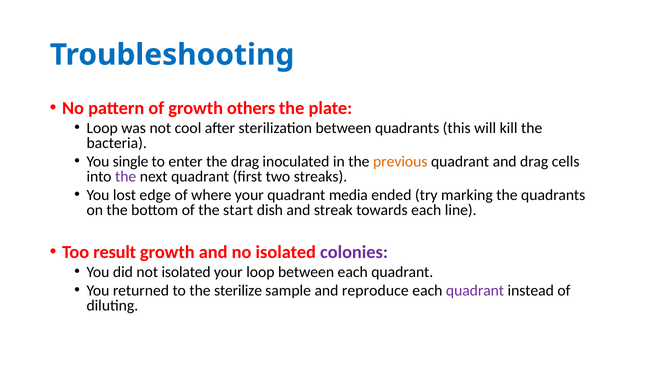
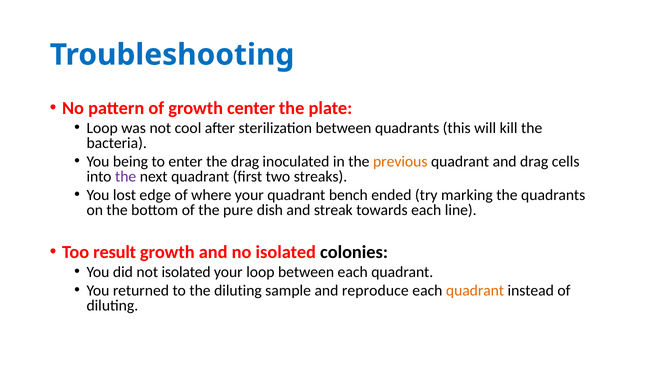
others: others -> center (251, 108)
single: single -> being (131, 162)
media: media -> bench (348, 195)
start: start -> pure (238, 210)
colonies colour: purple -> black (354, 253)
the sterilize: sterilize -> diluting (238, 291)
quadrant colour: purple -> orange (475, 291)
